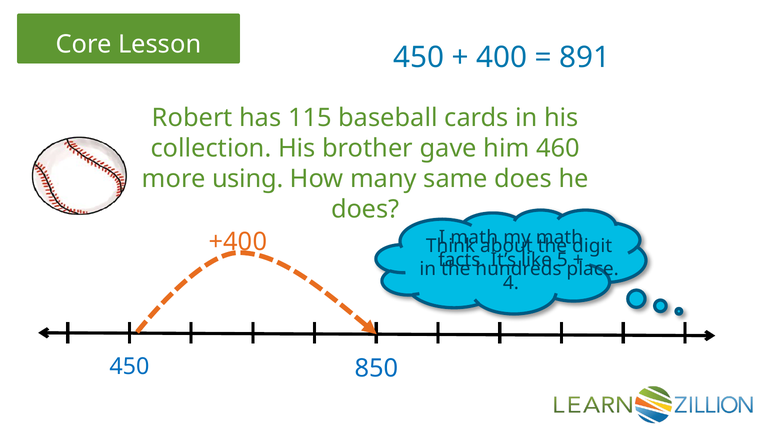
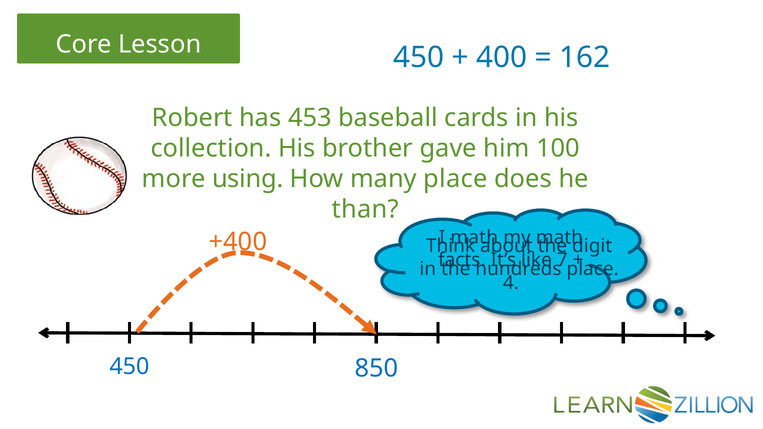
891: 891 -> 162 (585, 58)
115: 115 -> 453 (310, 118)
460: 460 -> 100 (558, 148)
many same: same -> place (455, 179)
does: does -> than (365, 209)
5: 5 -> 7 (562, 260)
